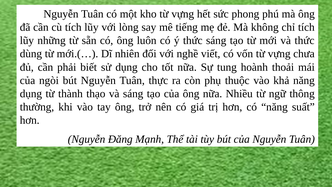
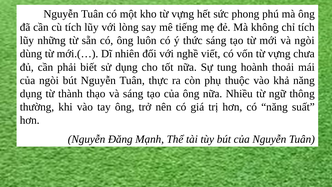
và thức: thức -> ngòi (305, 40)
